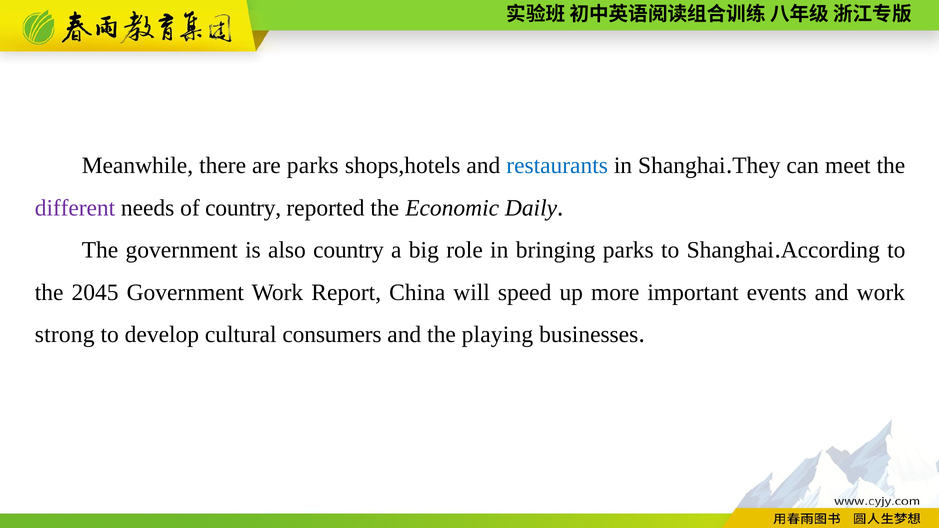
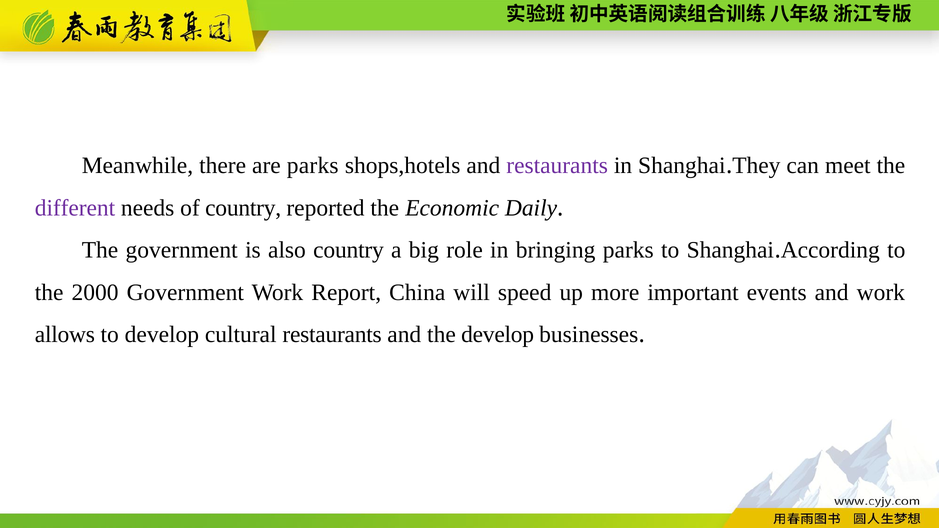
restaurants colour: blue -> purple (557, 166)
2045: 2045 -> 2000 (95, 293)
strong: strong -> allows (65, 335)
cultural consumers: consumers -> restaurants (332, 335)
the playing: playing -> develop (498, 335)
